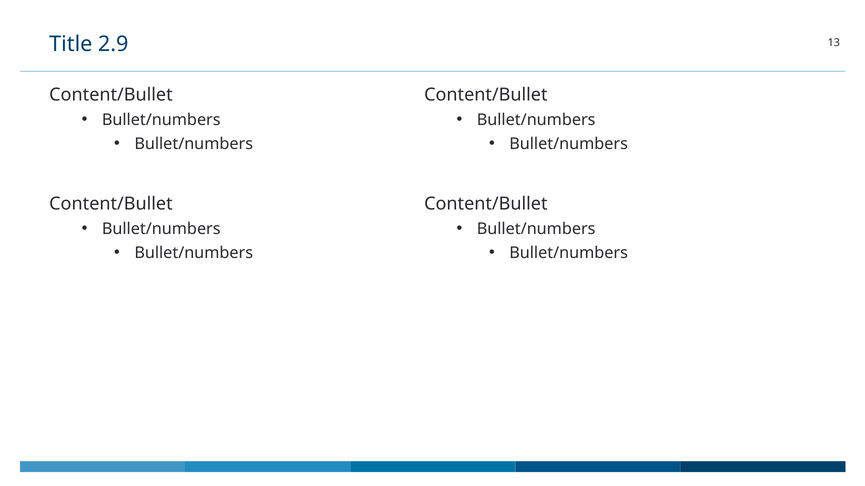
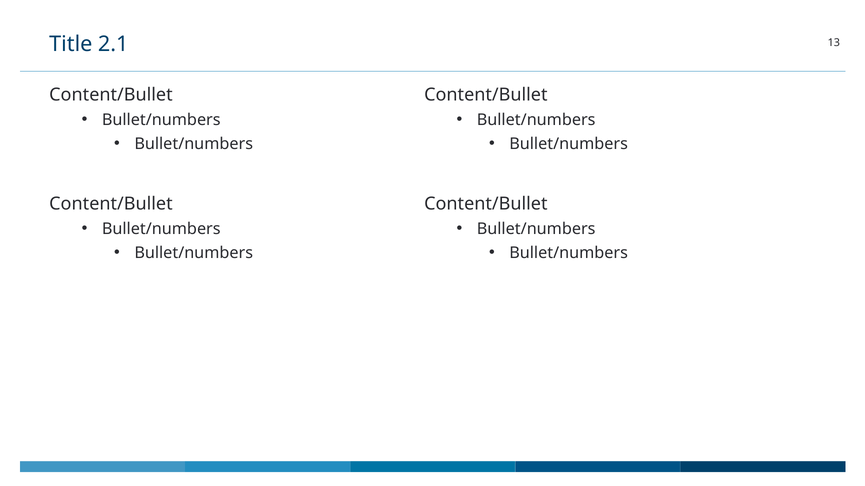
2.9: 2.9 -> 2.1 (113, 44)
